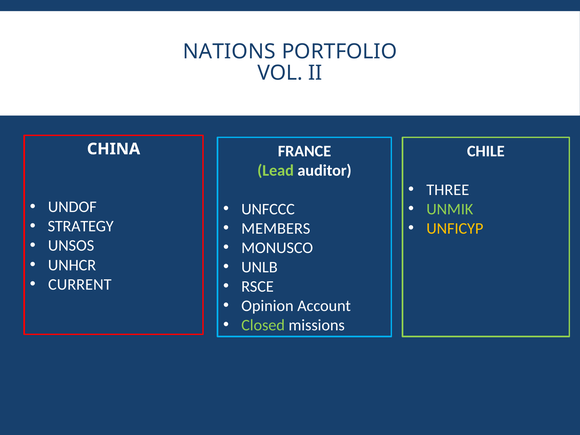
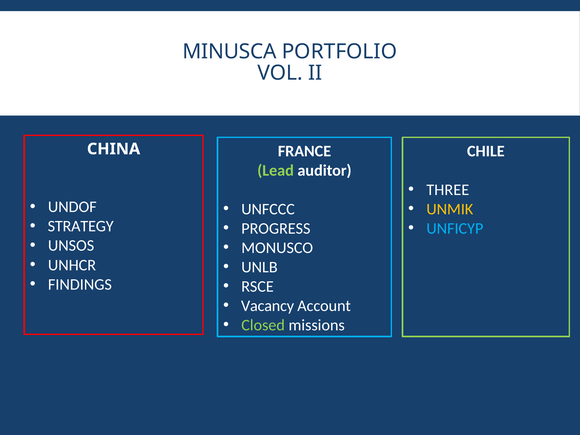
NATIONS: NATIONS -> MINUSCA (229, 52)
UNMIK colour: light green -> yellow (450, 209)
MEMBERS: MEMBERS -> PROGRESS (276, 228)
UNFICYP colour: yellow -> light blue (455, 228)
CURRENT: CURRENT -> FINDINGS (80, 284)
Opinion: Opinion -> Vacancy (268, 306)
